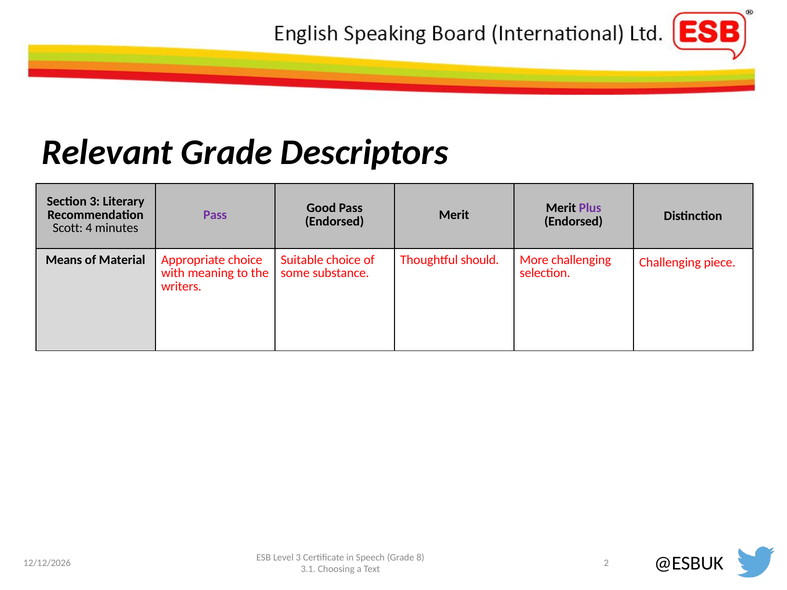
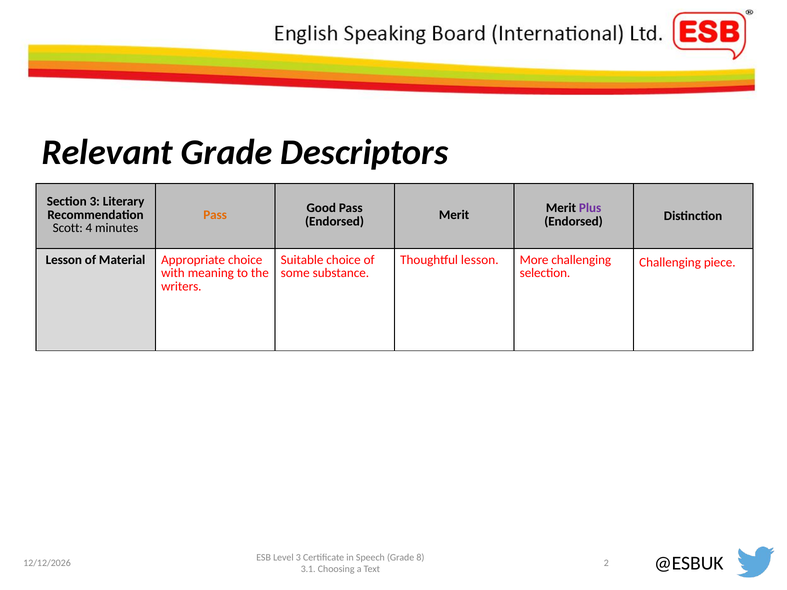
Pass colour: purple -> orange (215, 215)
Means: Means -> Lesson (64, 260)
Thoughtful should: should -> lesson (480, 260)
